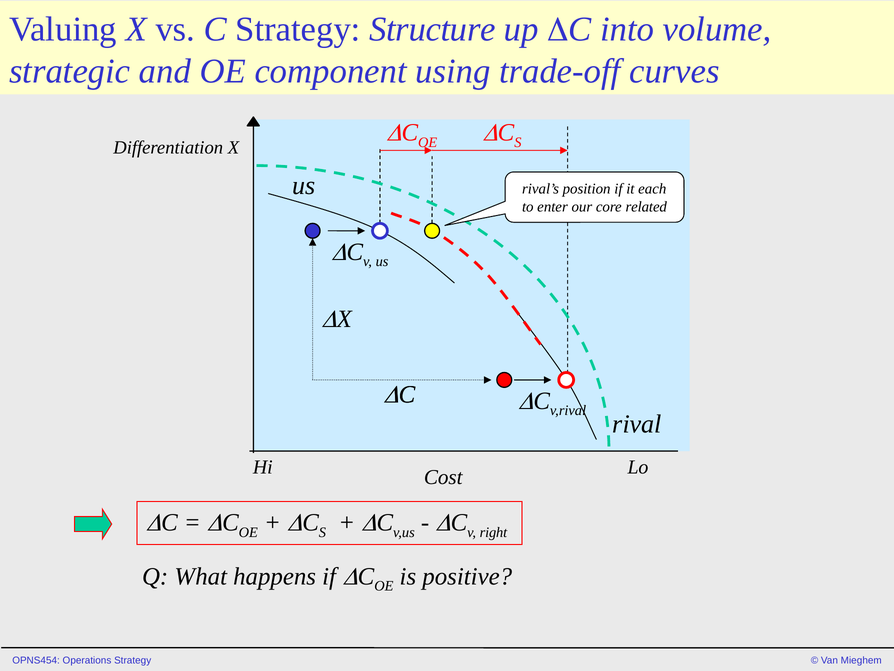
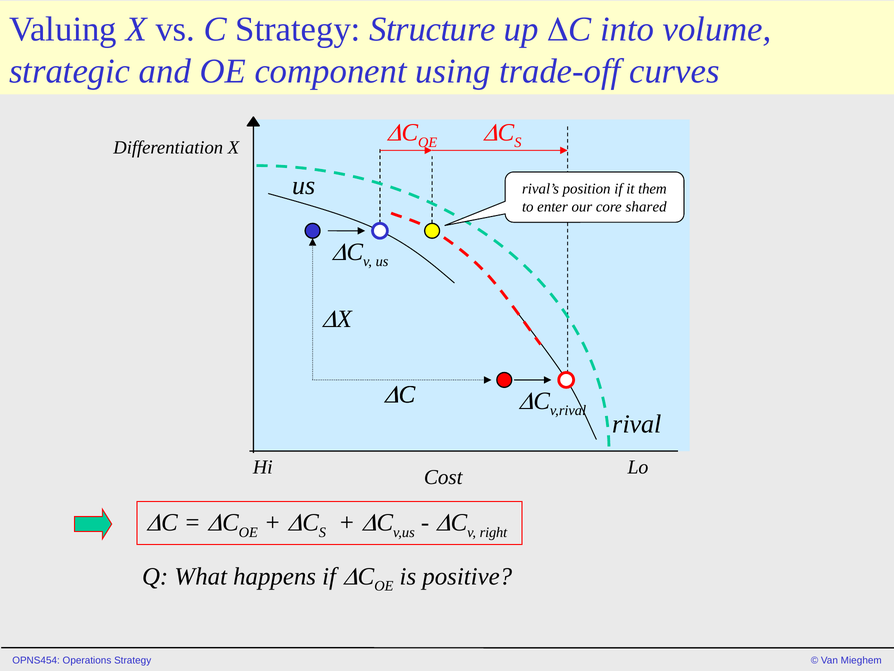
each: each -> them (652, 189)
related: related -> shared (646, 207)
